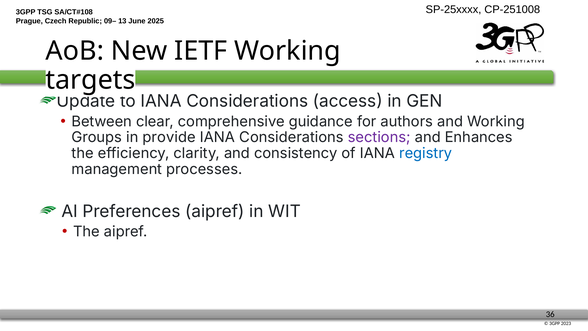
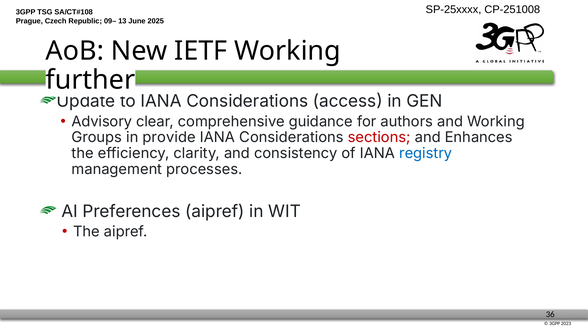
targets: targets -> further (90, 80)
Between: Between -> Advisory (102, 121)
sections colour: purple -> red (379, 137)
